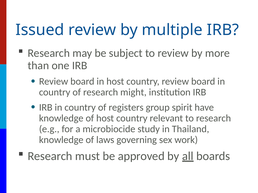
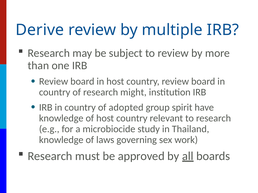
Issued: Issued -> Derive (40, 30)
registers: registers -> adopted (126, 108)
